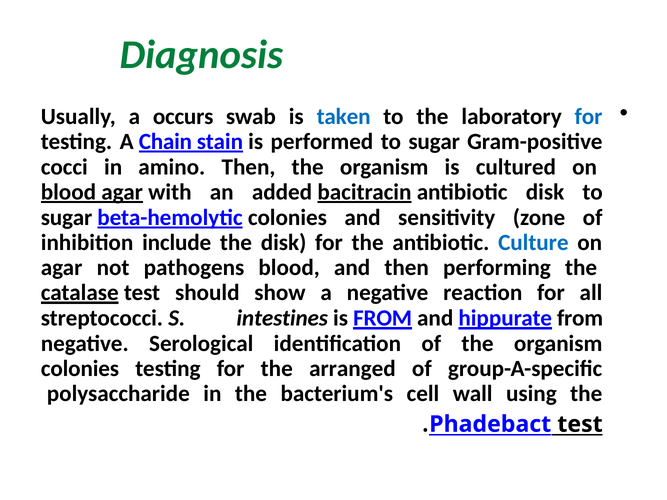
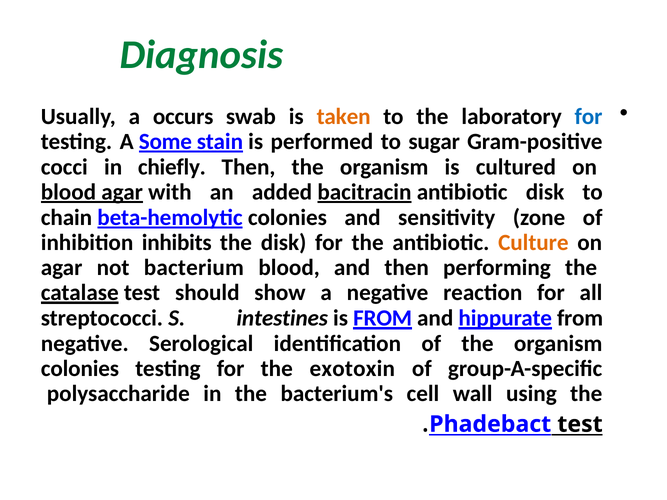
taken colour: blue -> orange (344, 117)
Chain: Chain -> Some (165, 142)
amino: amino -> chiefly (172, 167)
sugar: sugar -> chain (66, 218)
include: include -> inhibits (177, 243)
Culture colour: blue -> orange (533, 243)
pathogens: pathogens -> bacterium (194, 268)
arranged: arranged -> exotoxin (352, 369)
